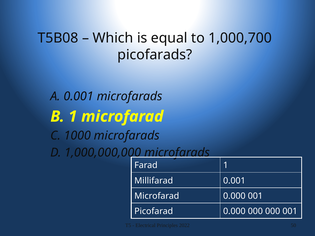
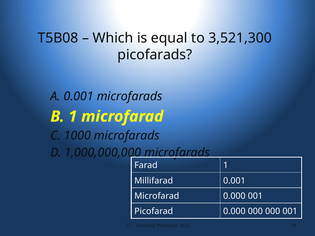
1,000,700: 1,000,700 -> 3,521,300 (240, 38)
